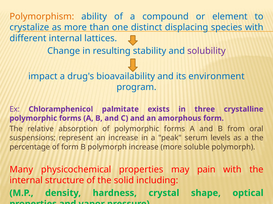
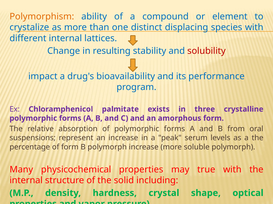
solubility colour: purple -> red (206, 51)
environment: environment -> performance (217, 77)
pain: pain -> true (206, 170)
